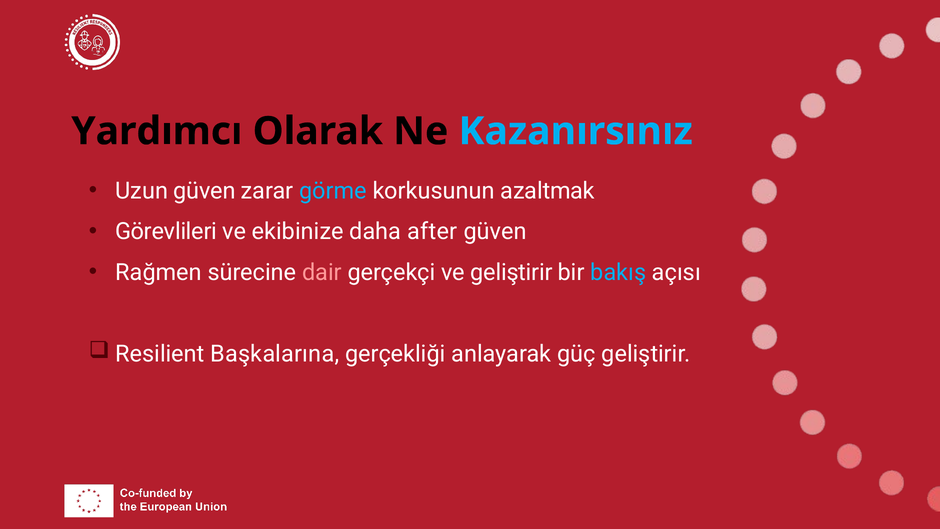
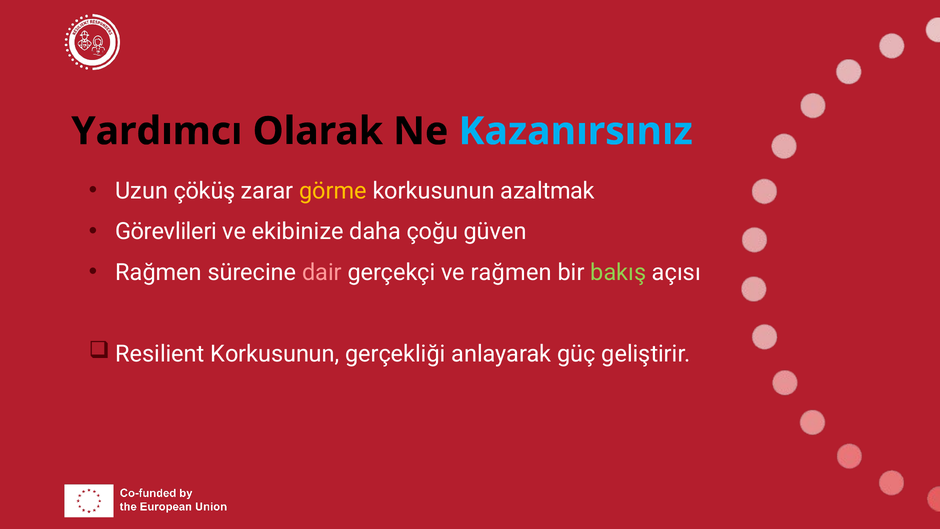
Uzun güven: güven -> çöküş (204, 191)
görme colour: light blue -> yellow (333, 191)
after: after -> çoğu (433, 232)
ve geliştirir: geliştirir -> rağmen (511, 272)
bakış colour: light blue -> light green (618, 272)
Resilient Başkalarına: Başkalarına -> Korkusunun (275, 354)
